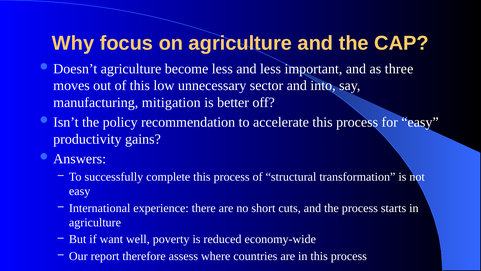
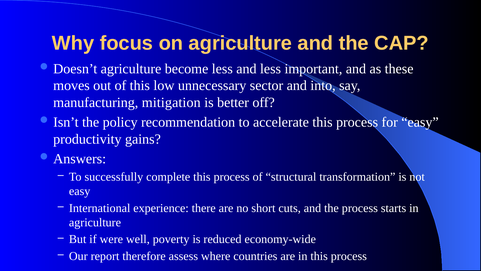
three: three -> these (399, 69)
want: want -> were (111, 239)
